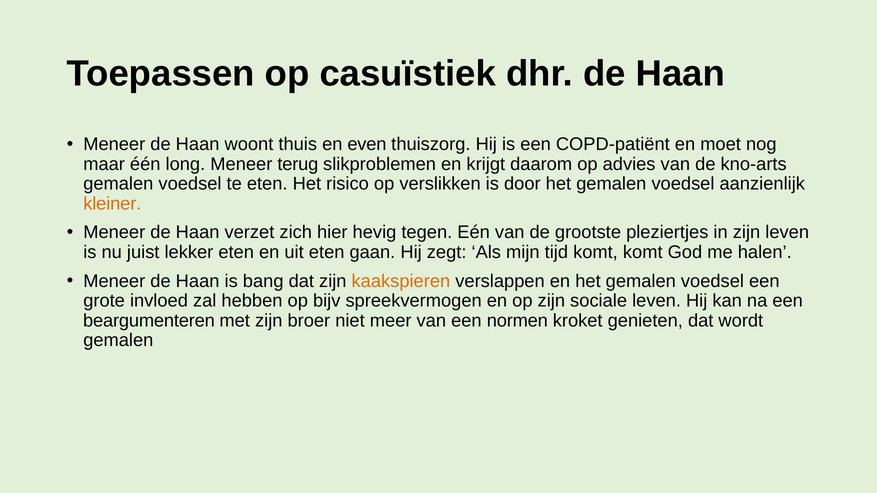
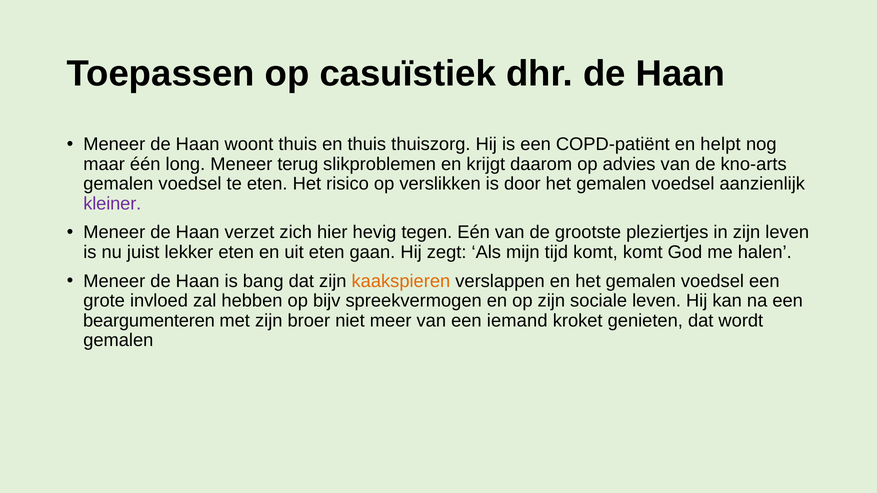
en even: even -> thuis (367, 144)
moet: moet -> helpt (720, 144)
kleiner colour: orange -> purple (112, 204)
normen: normen -> iemand (517, 321)
